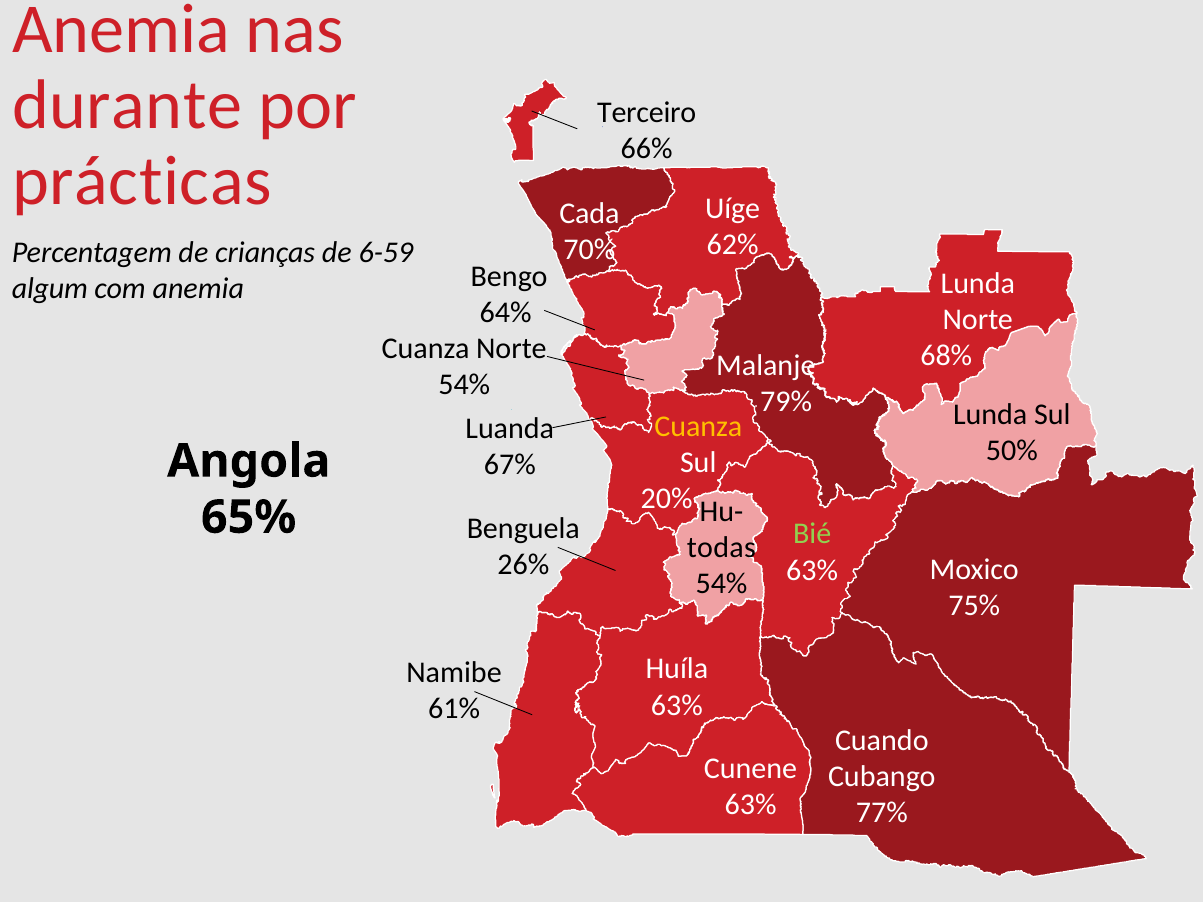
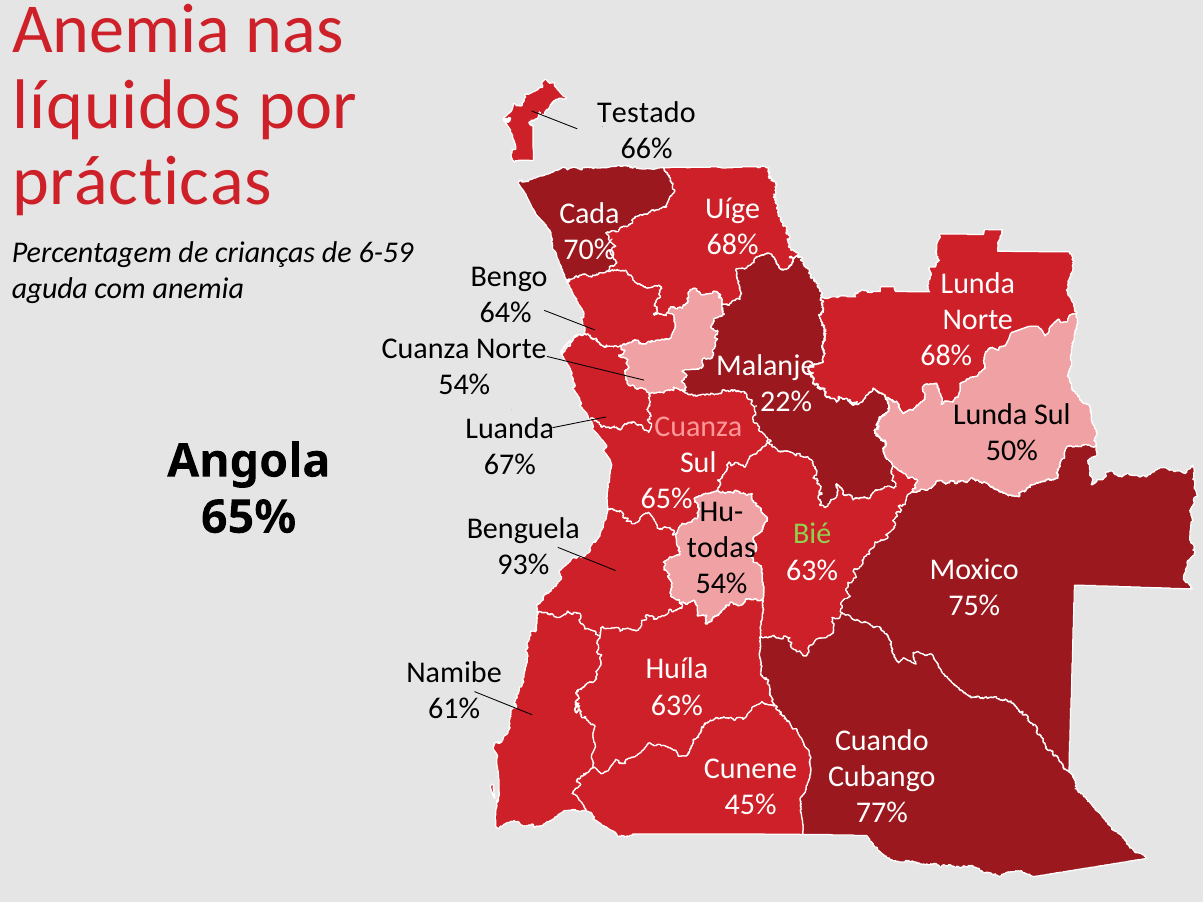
durante: durante -> líquidos (127, 105)
Terceiro: Terceiro -> Testado (646, 113)
62%: 62% -> 68% (733, 245)
algum: algum -> aguda (50, 289)
79%: 79% -> 22% (786, 402)
Cuanza colour: yellow -> pink (698, 426)
20%: 20% -> 65% (667, 498)
26%: 26% -> 93% (523, 564)
63%: 63% -> 45% (751, 805)
